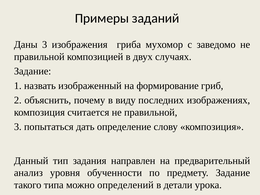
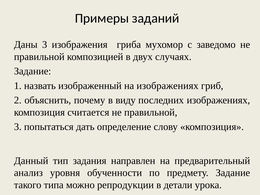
на формирование: формирование -> изображениях (168, 86)
определений: определений -> репродукции (125, 185)
